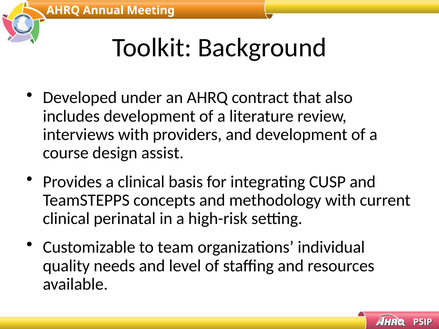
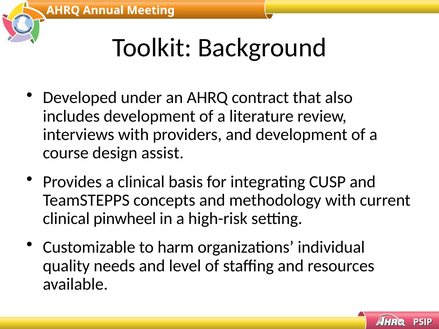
perinatal: perinatal -> pinwheel (125, 219)
team: team -> harm (176, 248)
